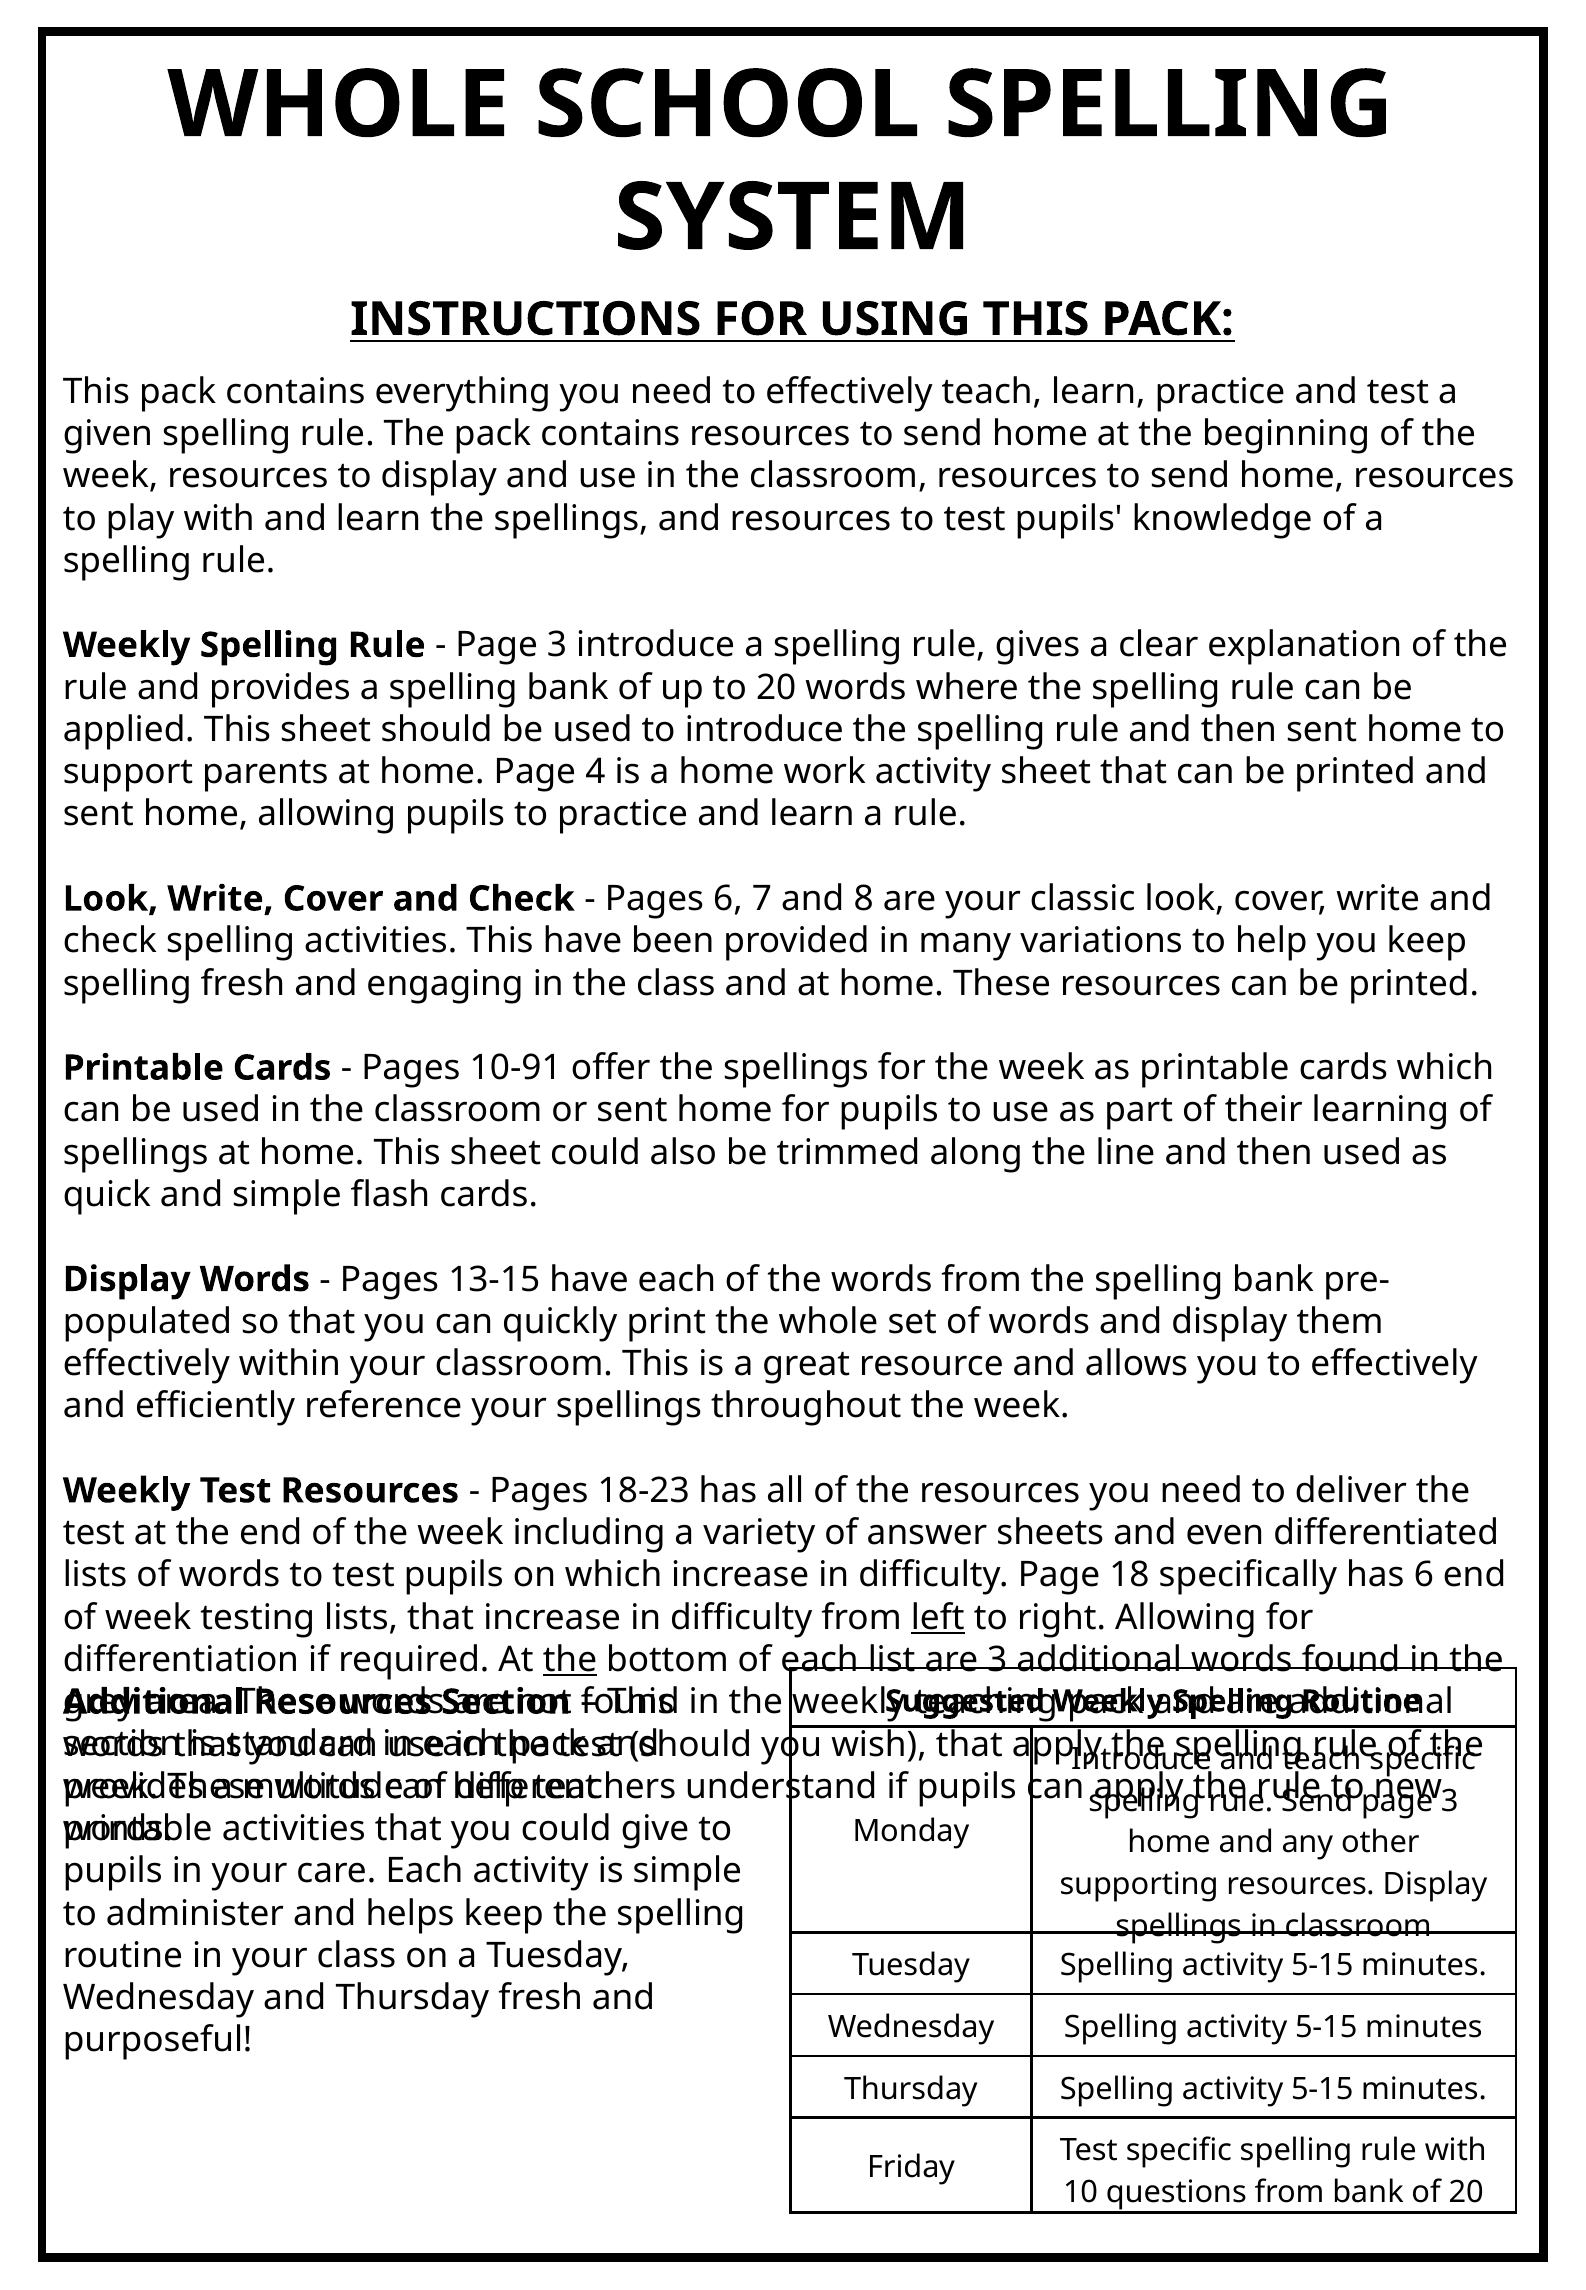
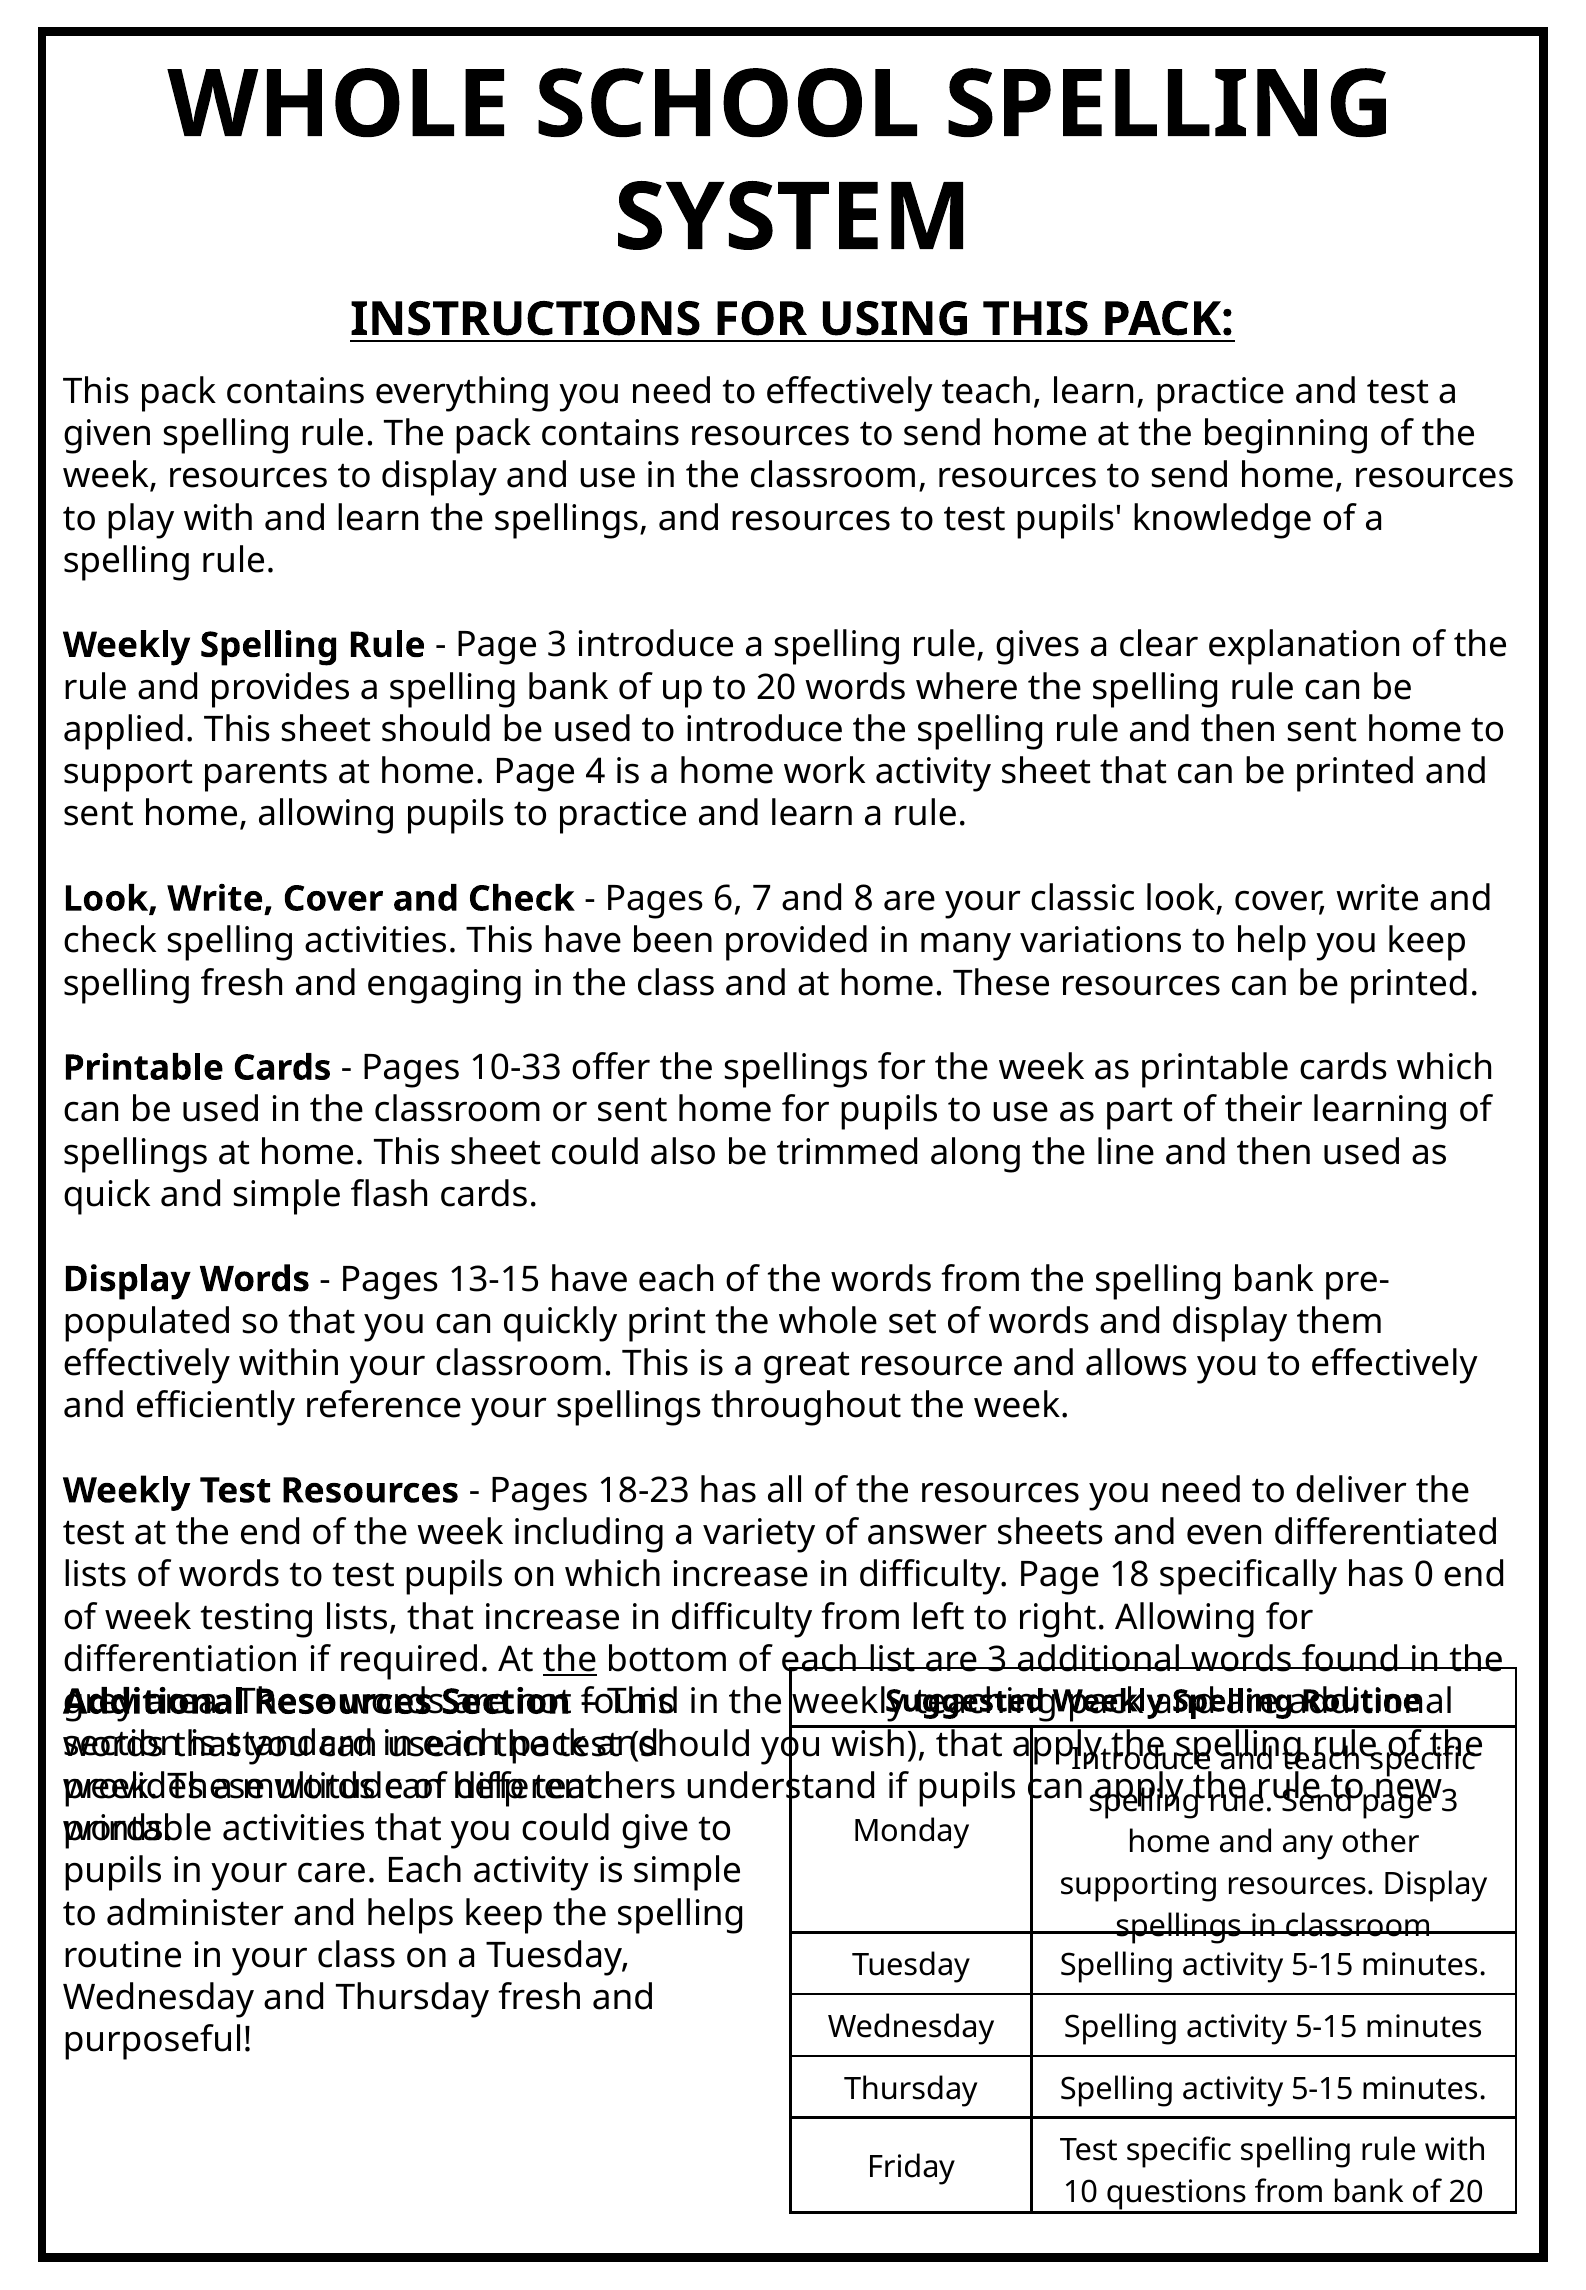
10-91: 10-91 -> 10-33 (516, 1068)
has 6: 6 -> 0 (1424, 1576)
left underline: present -> none (938, 1618)
